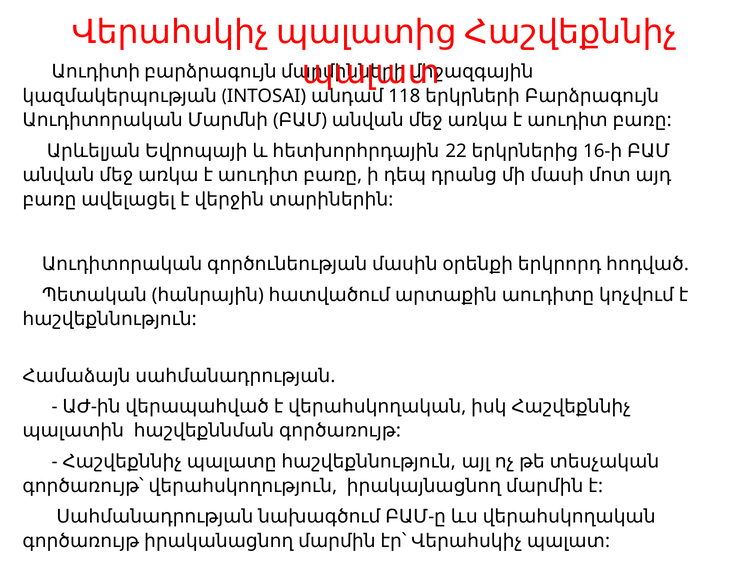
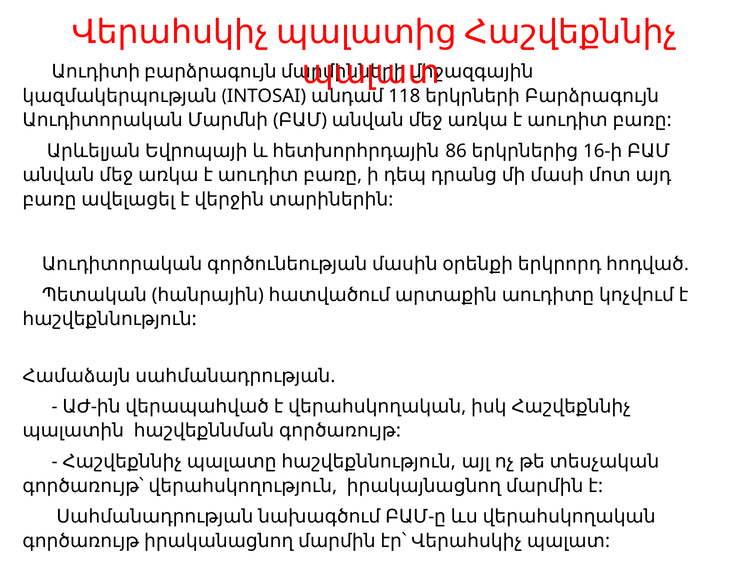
22: 22 -> 86 (456, 151)
